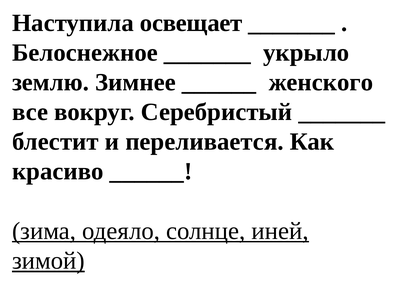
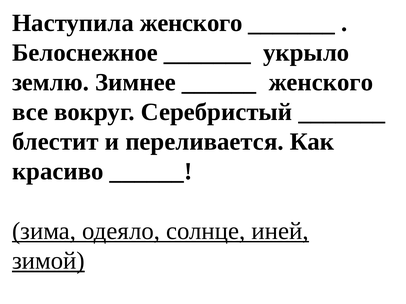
Наступила освещает: освещает -> женского (191, 23)
